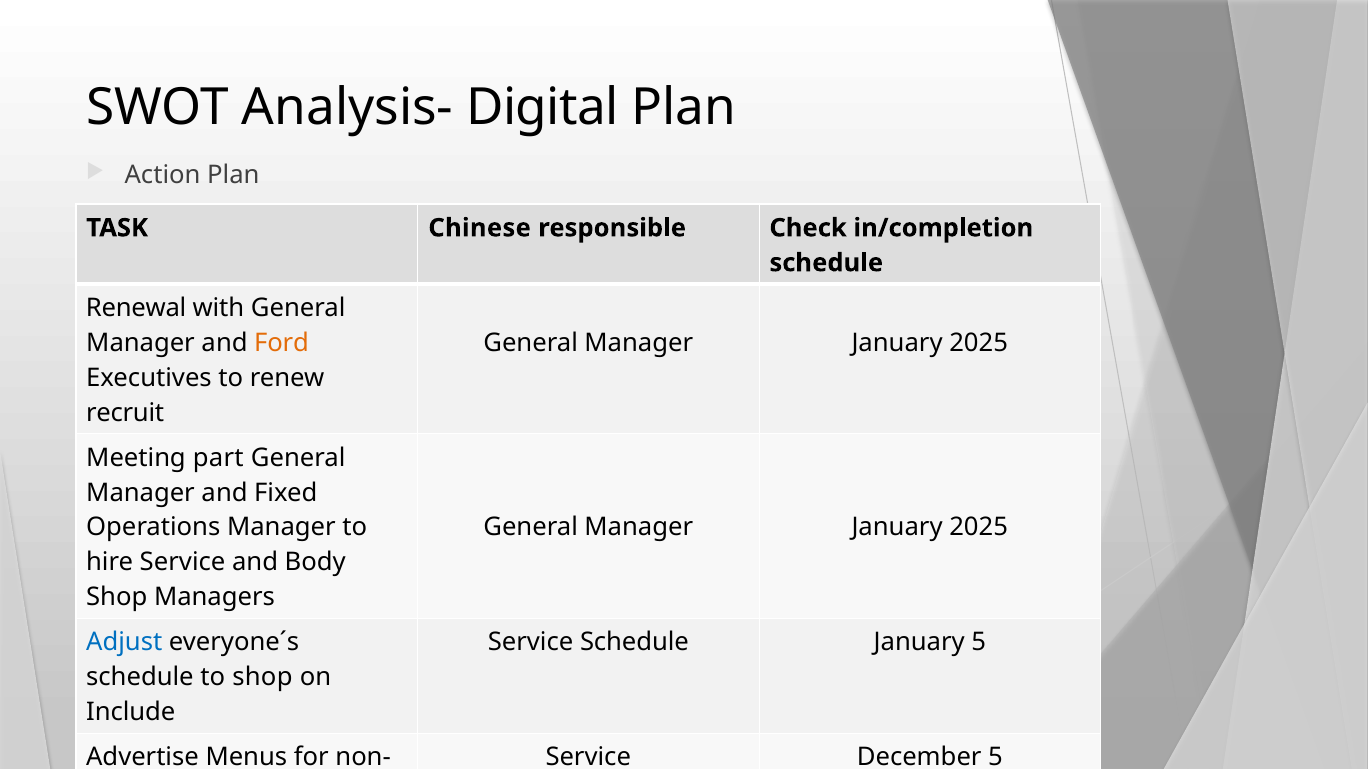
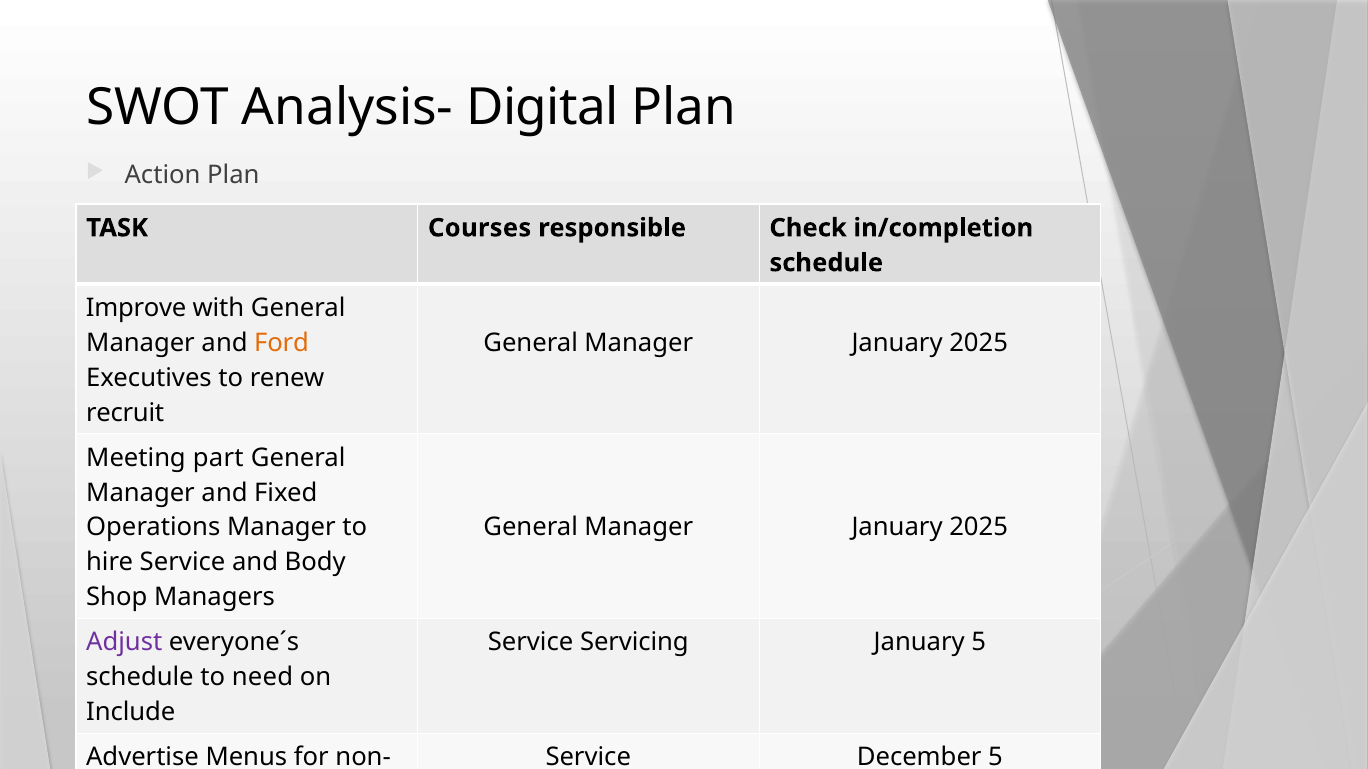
Chinese: Chinese -> Courses (480, 228)
Renewal: Renewal -> Improve (136, 308)
Adjust colour: blue -> purple (124, 643)
Service Schedule: Schedule -> Servicing (634, 643)
to shop: shop -> need (262, 678)
